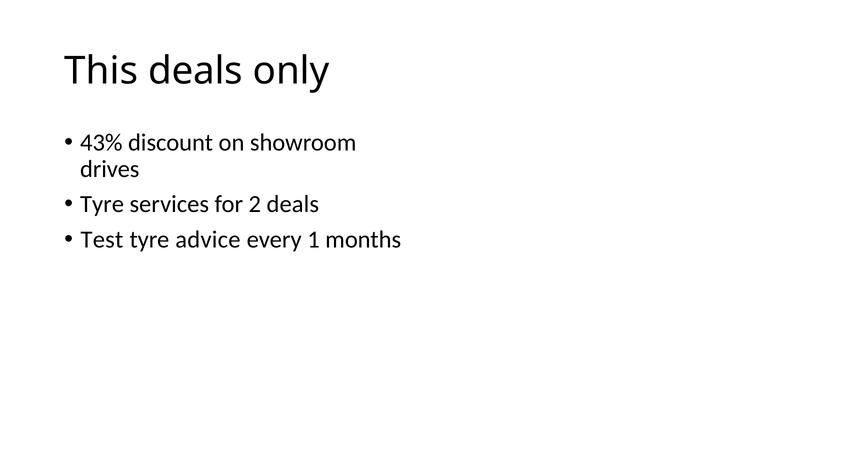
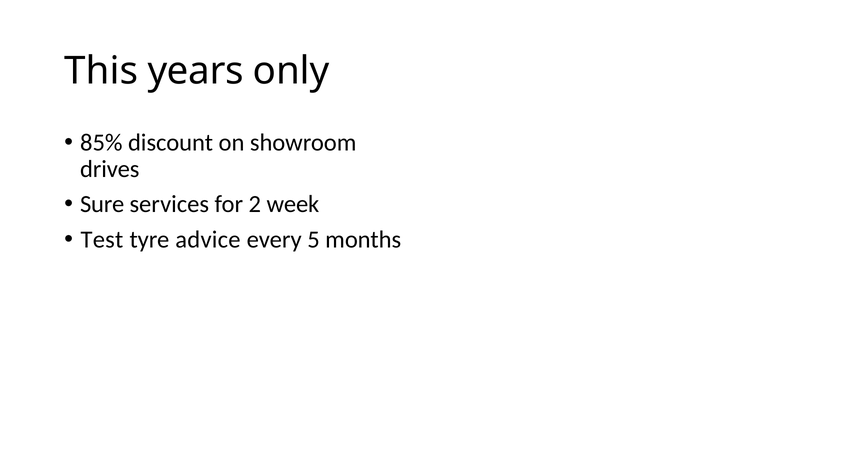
This deals: deals -> years (196, 71)
43%: 43% -> 85% (101, 143)
Tyre: Tyre -> Sure (102, 204)
2 deals: deals -> week (293, 204)
1: 1 -> 5 (313, 240)
